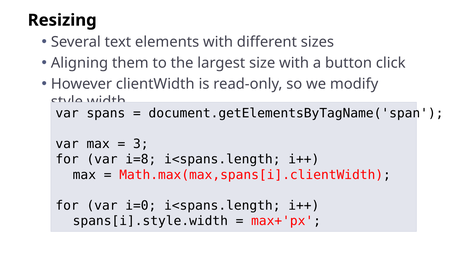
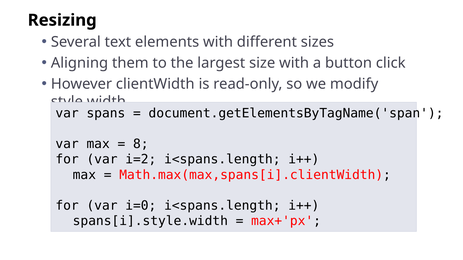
3: 3 -> 8 (141, 144)
i=8: i=8 -> i=2 (141, 160)
